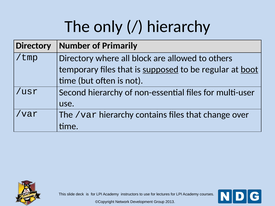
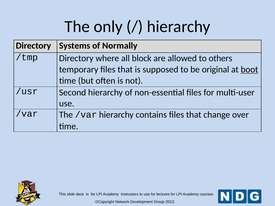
Number: Number -> Systems (75, 46)
Primarily: Primarily -> Normally (120, 46)
supposed underline: present -> none (160, 70)
regular: regular -> original (216, 70)
